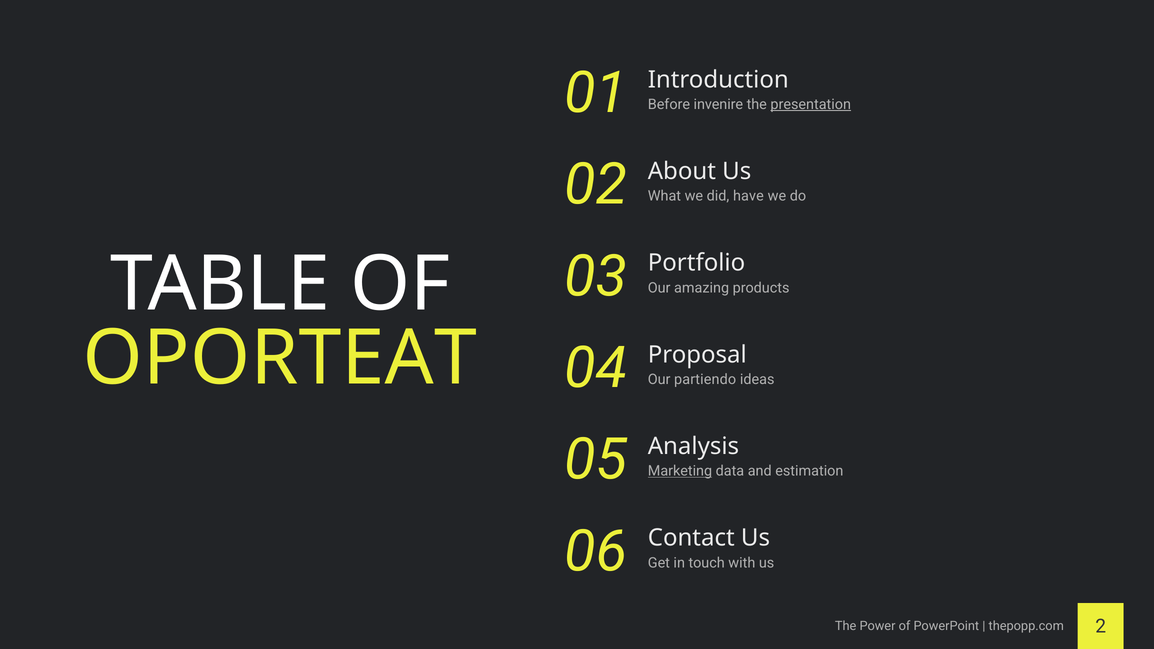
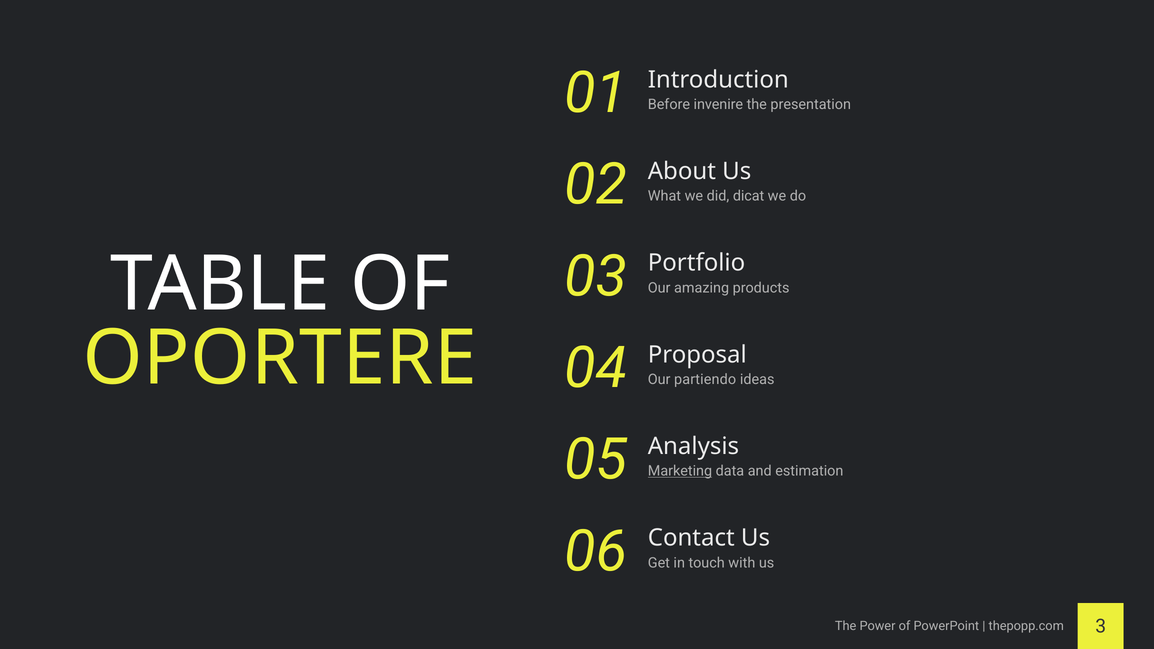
presentation underline: present -> none (811, 104)
have: have -> dicat (749, 196)
OPORTEAT: OPORTEAT -> OPORTERE (280, 358)
2: 2 -> 3 (1101, 627)
